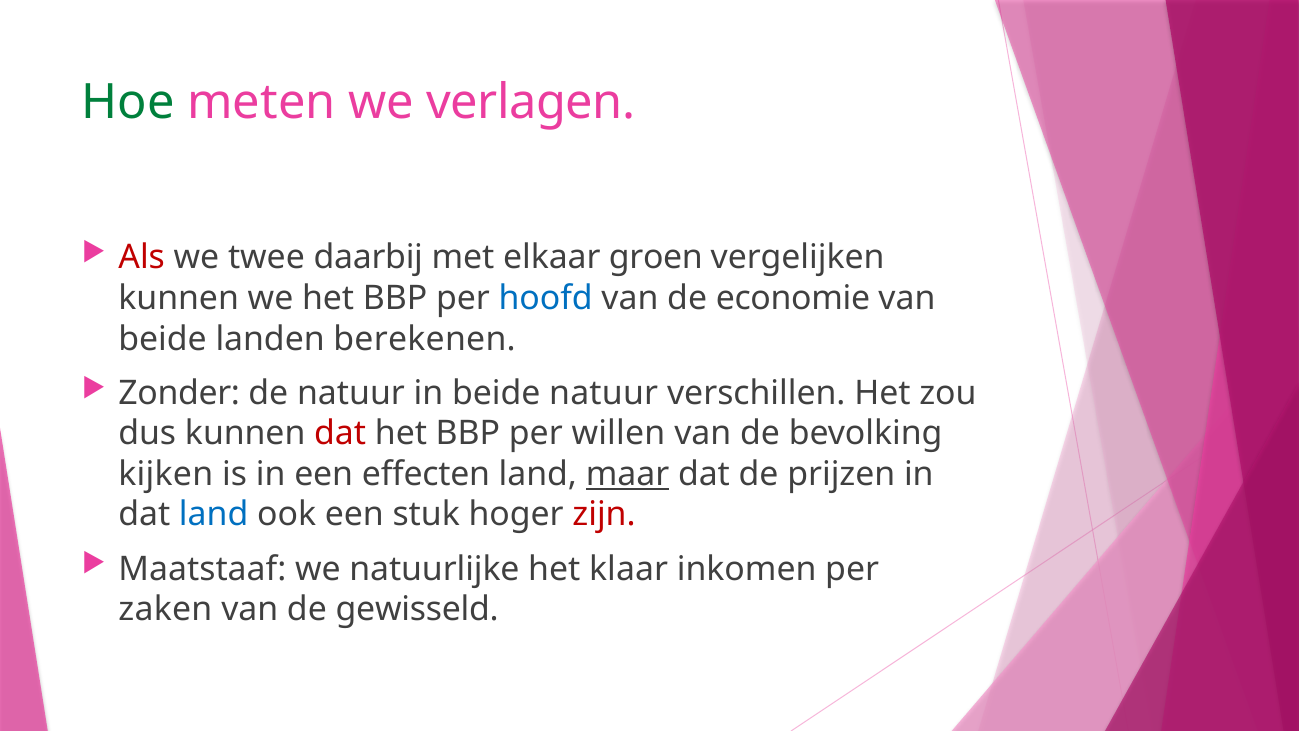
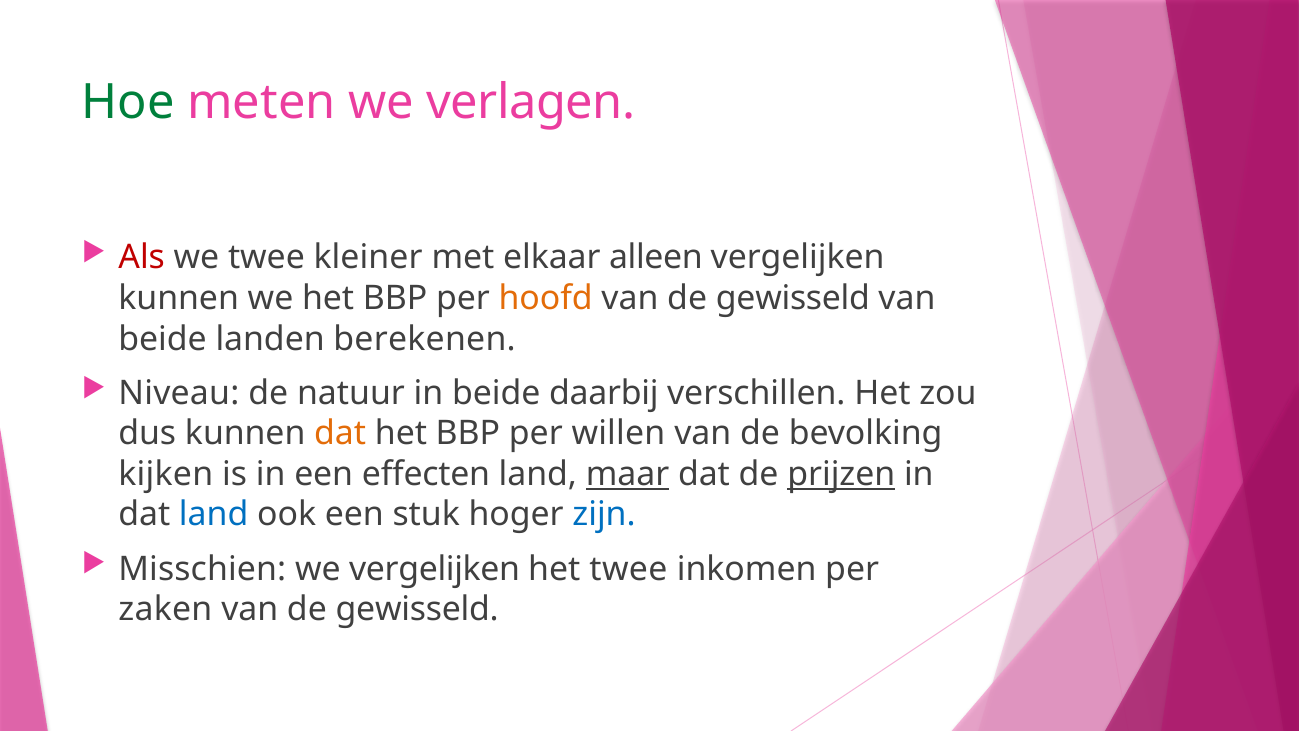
daarbij: daarbij -> kleiner (368, 258)
groen: groen -> alleen (656, 258)
hoofd colour: blue -> orange (546, 298)
economie: economie -> gewisseld (793, 298)
Zonder: Zonder -> Niveau (179, 393)
beide natuur: natuur -> daarbij (604, 393)
dat colour: red -> orange (340, 433)
prijzen underline: none -> present (841, 474)
zijn colour: red -> blue (604, 515)
Maatstaaf: Maatstaaf -> Misschien (202, 569)
we natuurlijke: natuurlijke -> vergelijken (435, 569)
het klaar: klaar -> twee (628, 569)
